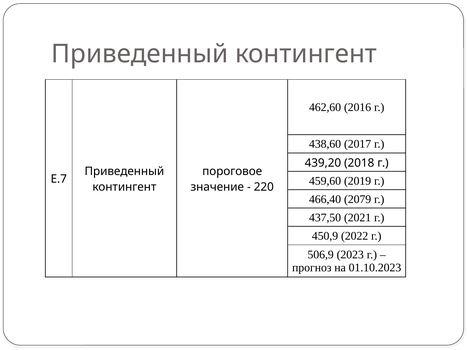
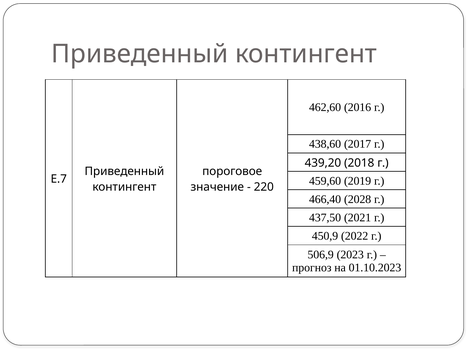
2079: 2079 -> 2028 (358, 199)
